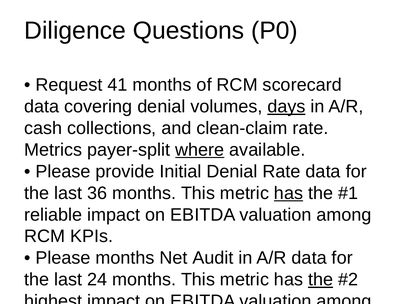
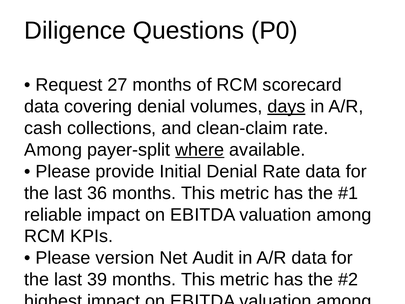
41: 41 -> 27 (118, 85)
Metrics: Metrics -> Among (53, 150)
has underline: present -> none (289, 193)
Please months: months -> version (125, 258)
24: 24 -> 39 (97, 279)
the underline: present -> none (321, 279)
